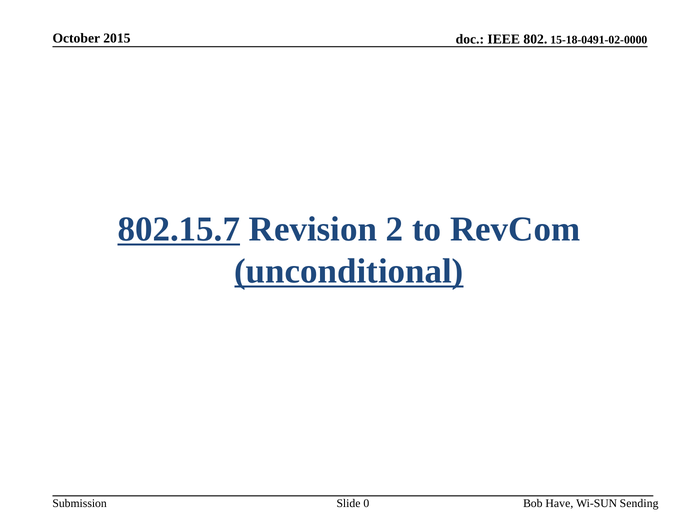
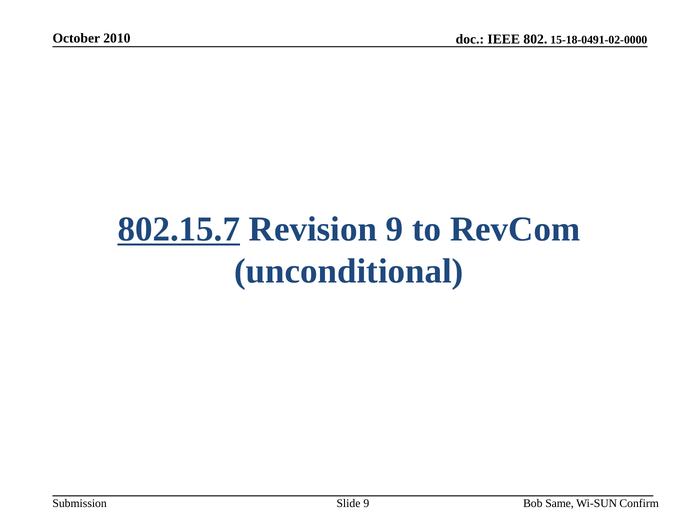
2015: 2015 -> 2010 (117, 38)
Revision 2: 2 -> 9 (395, 229)
unconditional underline: present -> none (349, 271)
Slide 0: 0 -> 9 (366, 504)
Have: Have -> Same (560, 504)
Sending: Sending -> Confirm (639, 504)
